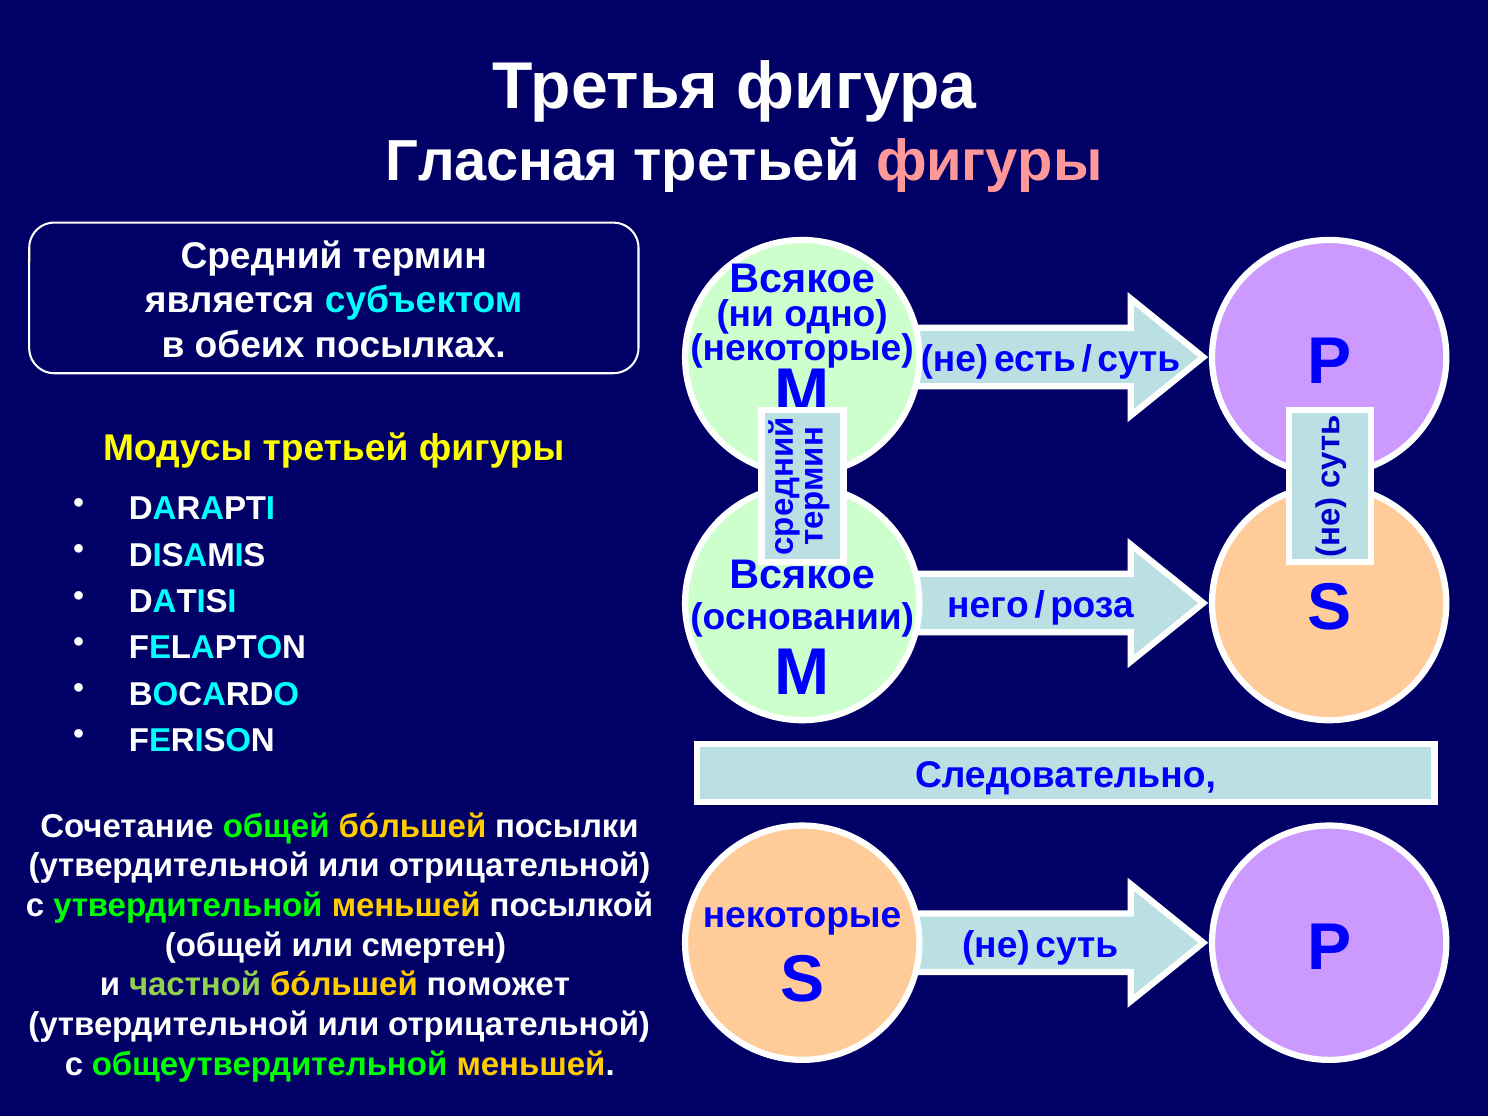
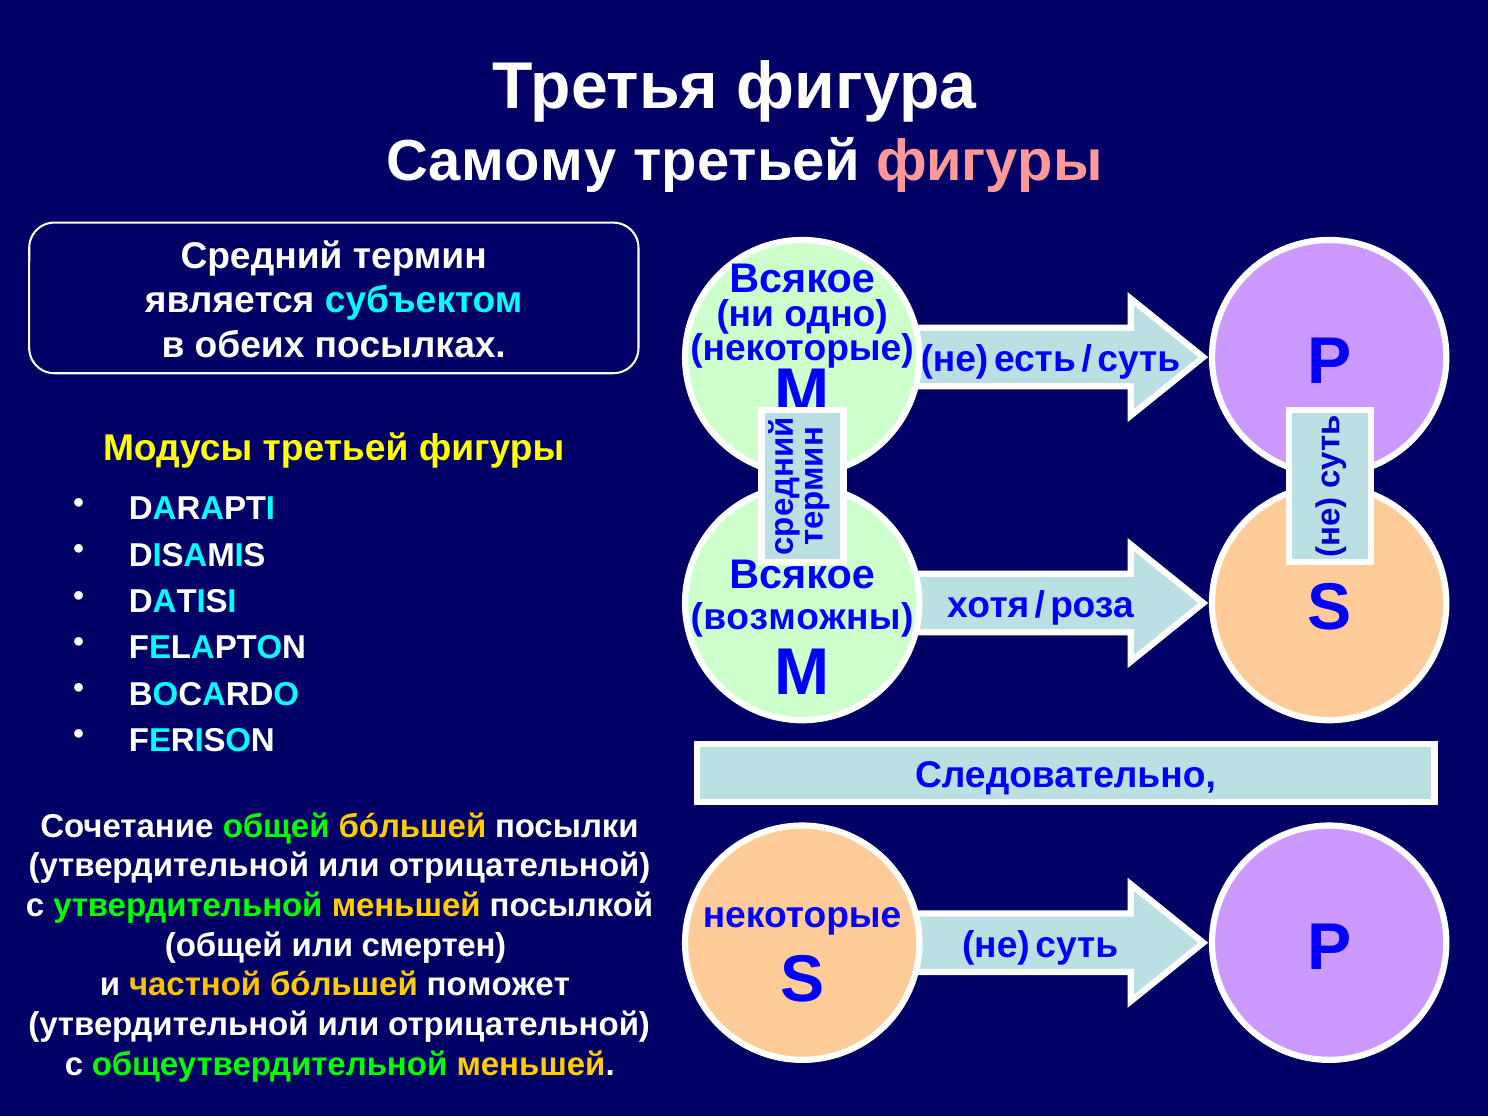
Гласная: Гласная -> Самому (501, 161)
него: него -> хотя (988, 606)
основании: основании -> возможны (802, 617)
частной colour: light green -> yellow (195, 985)
